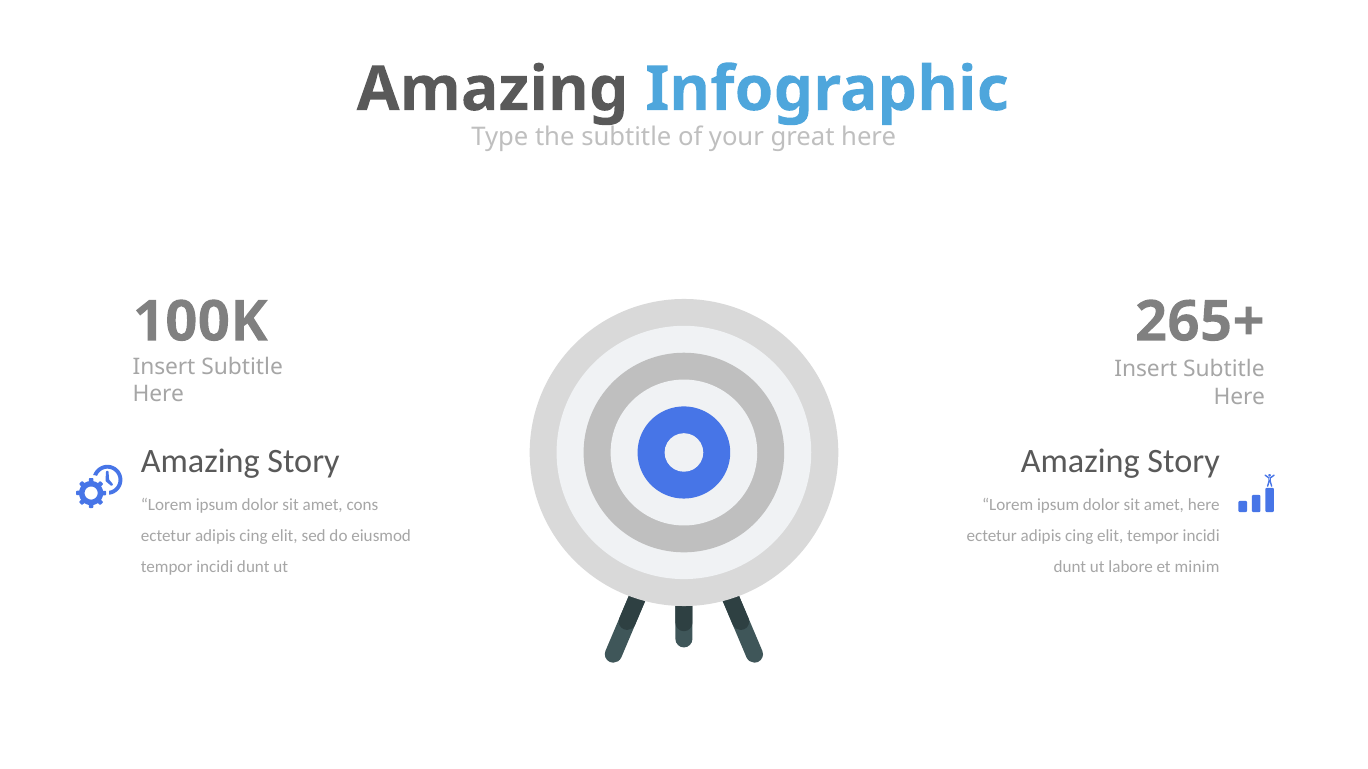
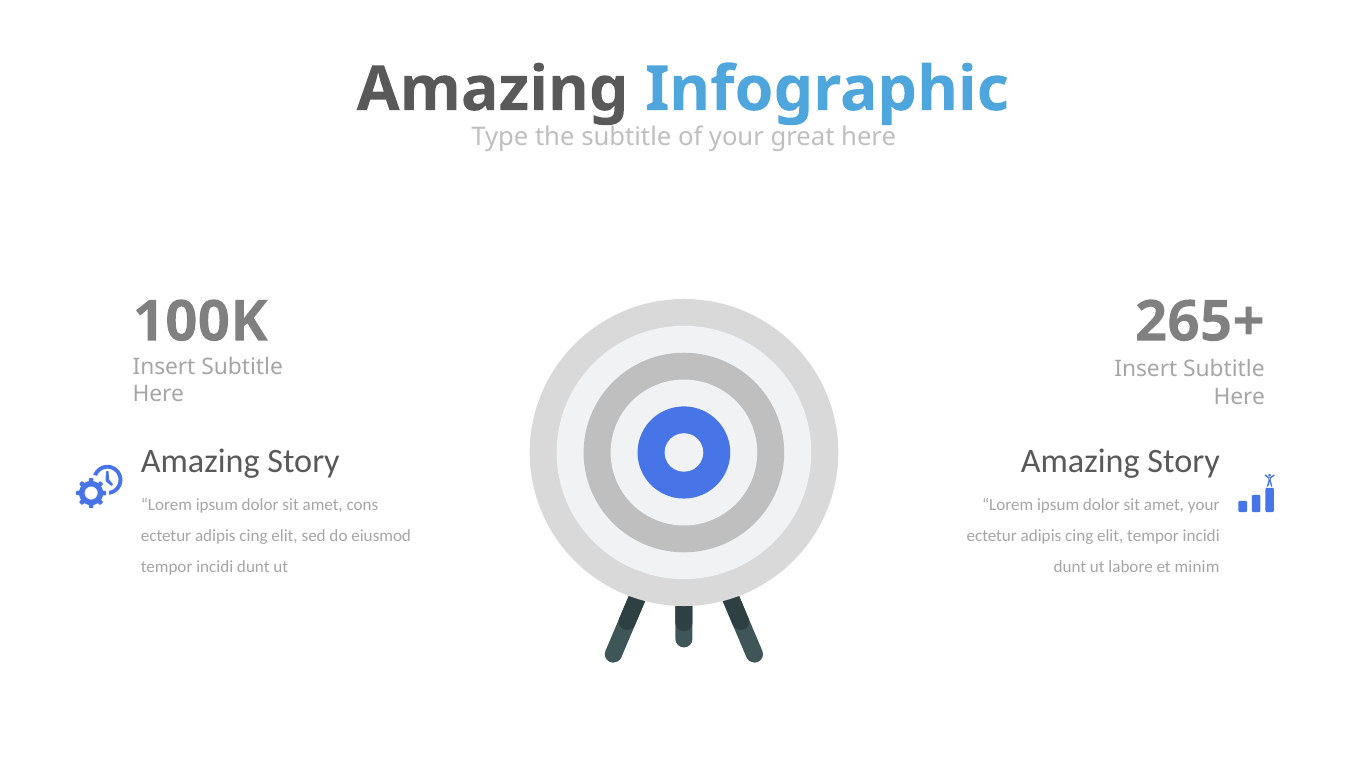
amet here: here -> your (1204, 506)
